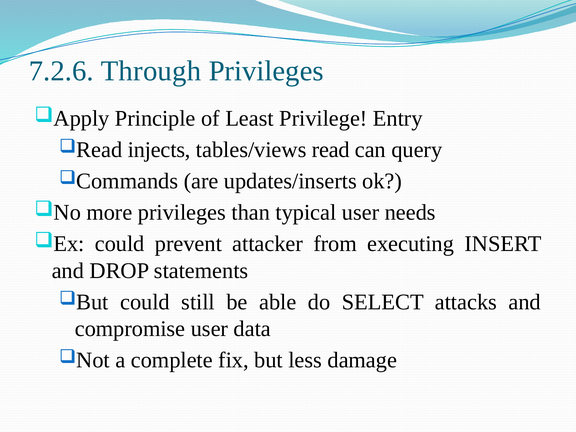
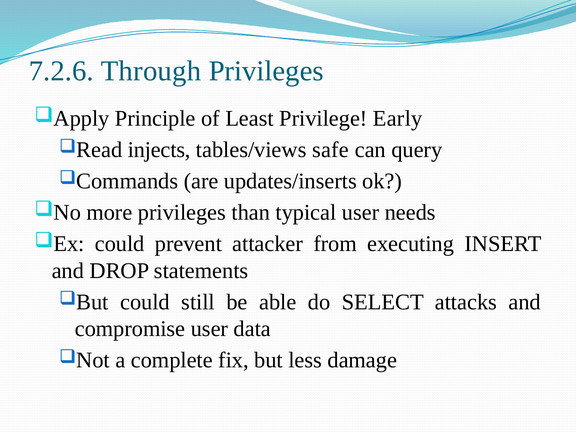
Entry: Entry -> Early (398, 119)
read: read -> safe (330, 150)
